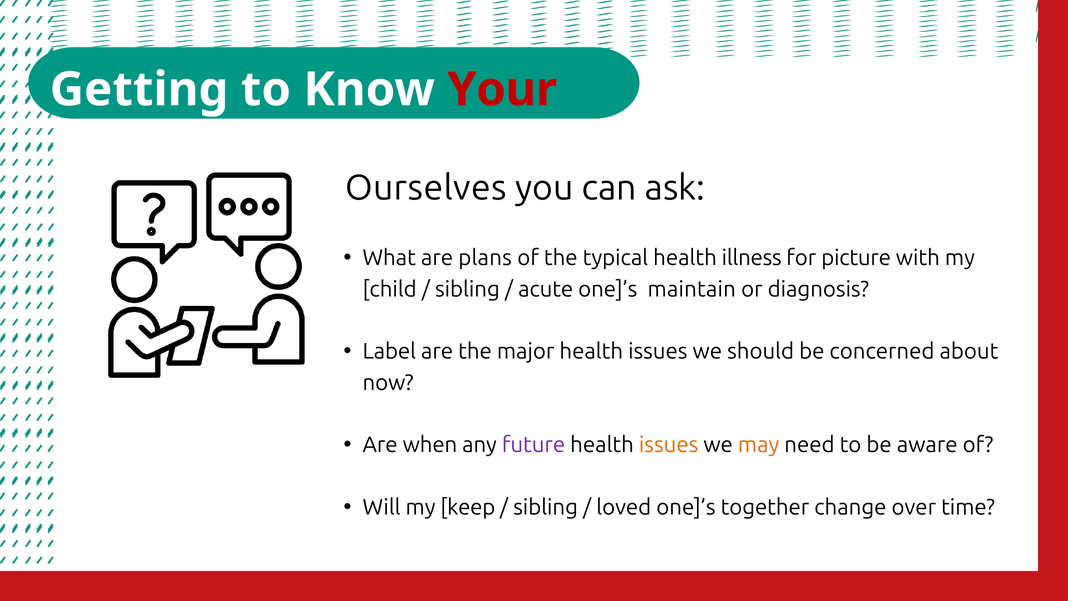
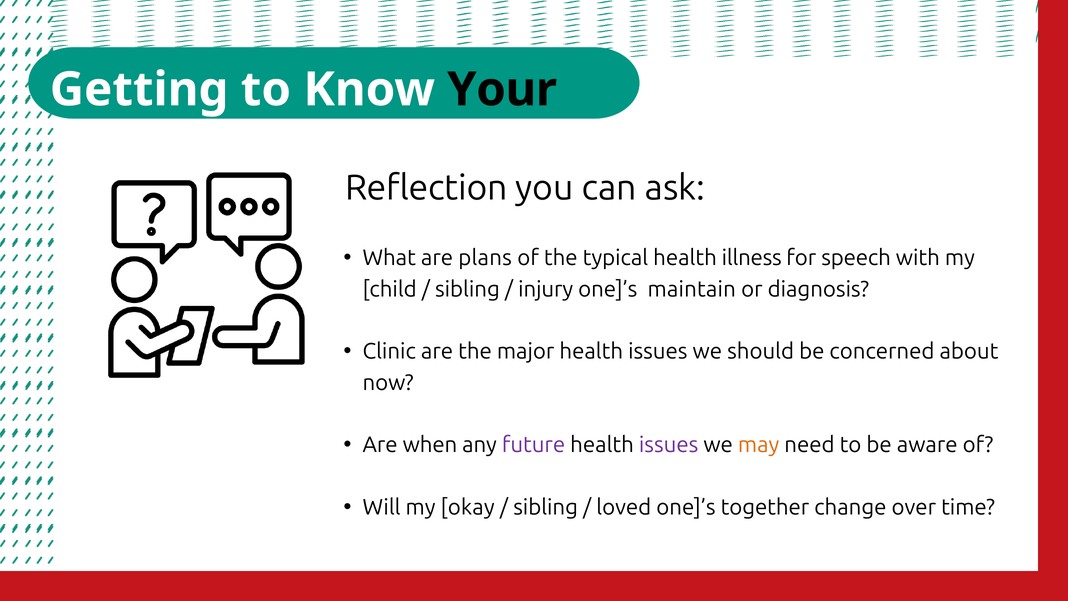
Your colour: red -> black (502, 90)
Ourselves: Ourselves -> Reflection (426, 188)
picture: picture -> speech (856, 258)
acute: acute -> injury (546, 289)
Label: Label -> Clinic (389, 351)
issues colour: orange -> purple (669, 445)
keep: keep -> okay (468, 507)
